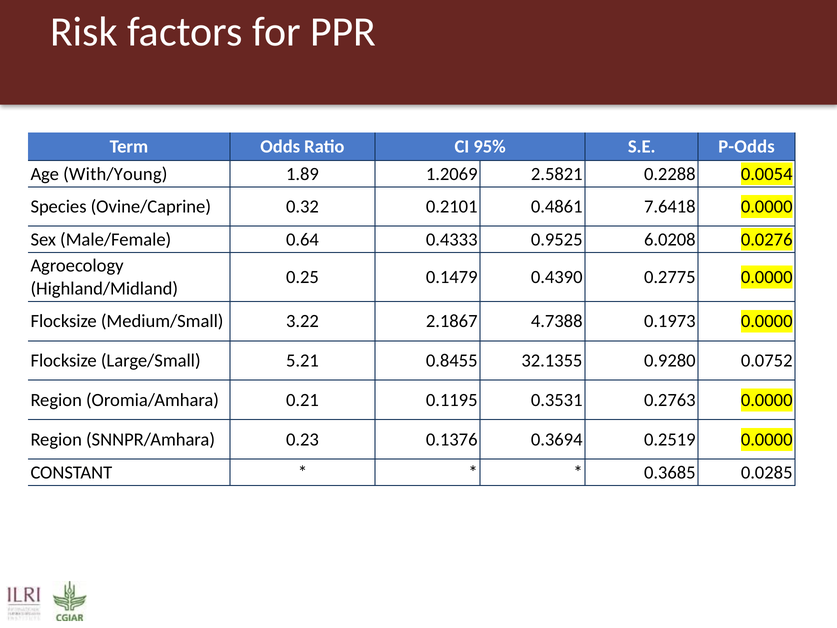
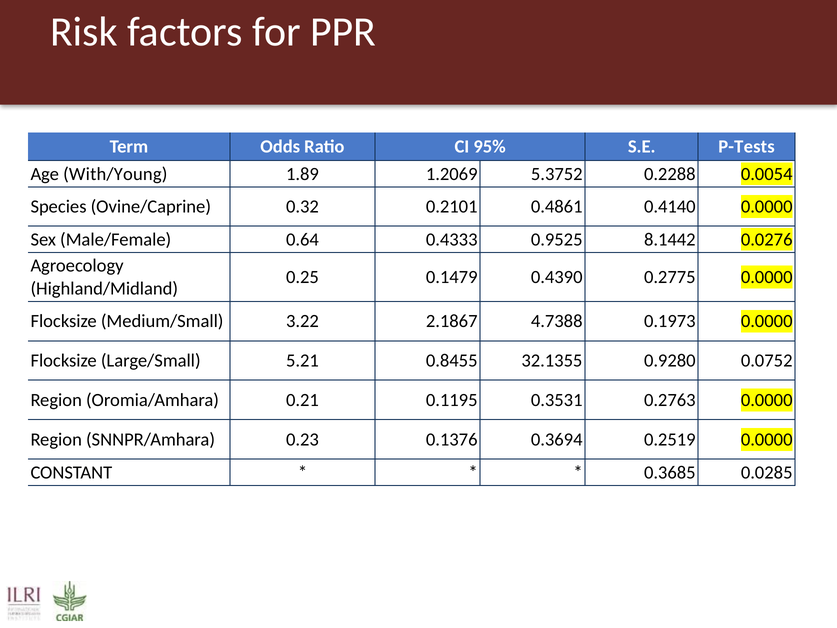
P-Odds: P-Odds -> P-Tests (747, 147)
2.5821: 2.5821 -> 5.3752 (557, 174)
7.6418: 7.6418 -> 0.4140 (670, 207)
6.0208: 6.0208 -> 8.1442 (670, 239)
